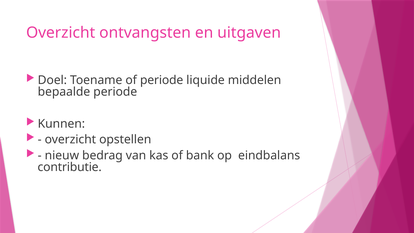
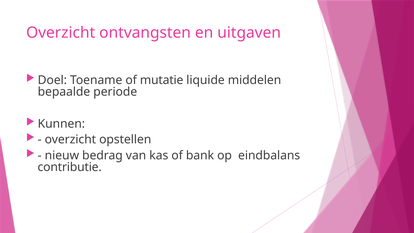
of periode: periode -> mutatie (162, 80)
